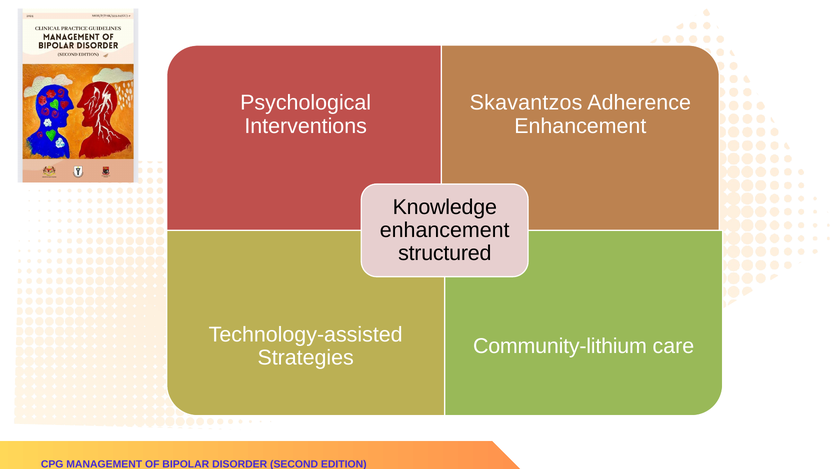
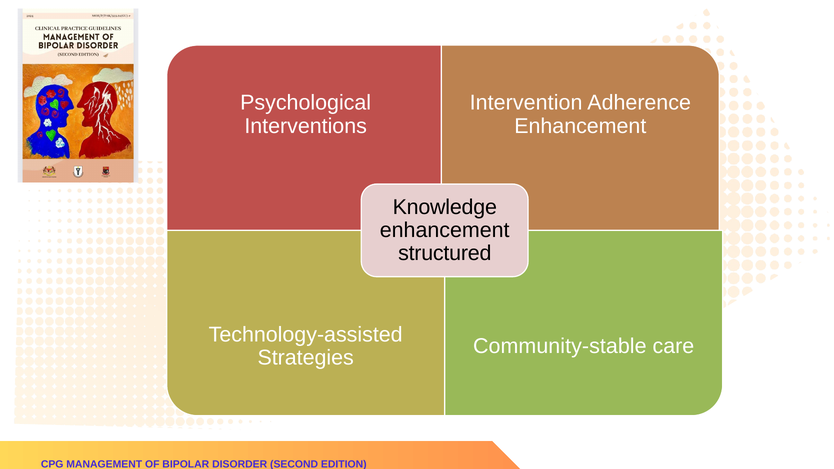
Skavantzos: Skavantzos -> Intervention (526, 103)
Community-lithium: Community-lithium -> Community-stable (560, 346)
